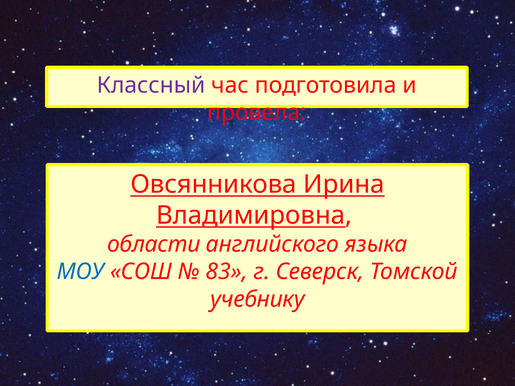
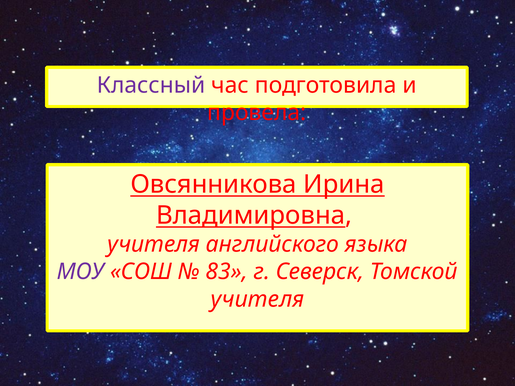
области: области -> учителя (154, 244)
МОУ colour: blue -> purple (81, 272)
учебнику: учебнику -> учителя (257, 299)
